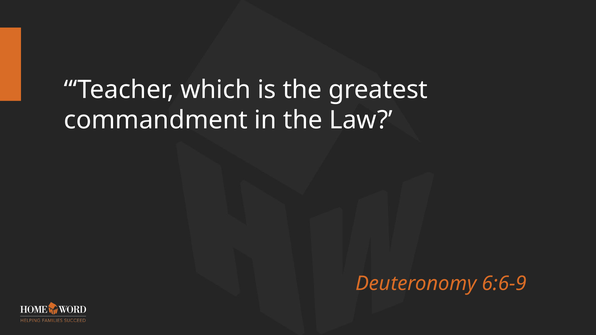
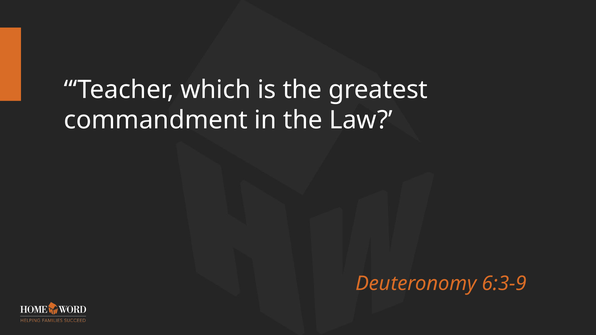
6:6-9: 6:6-9 -> 6:3-9 (504, 284)
